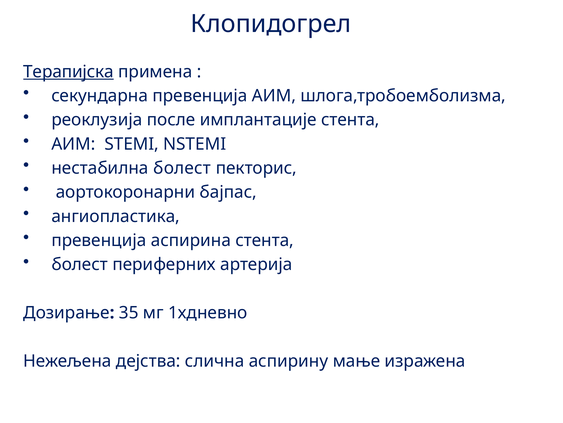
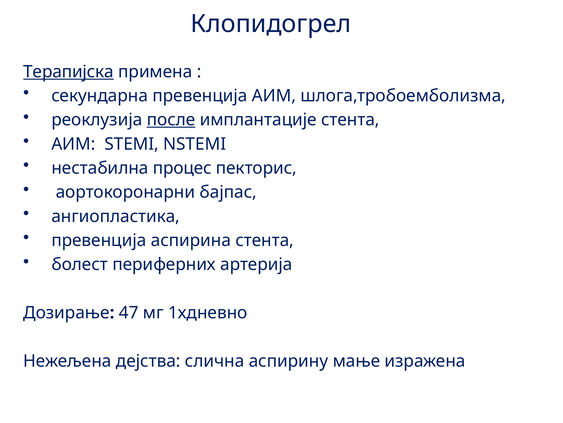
после underline: none -> present (171, 120)
бoлест: бoлест -> процес (182, 168)
35: 35 -> 47 (129, 312)
